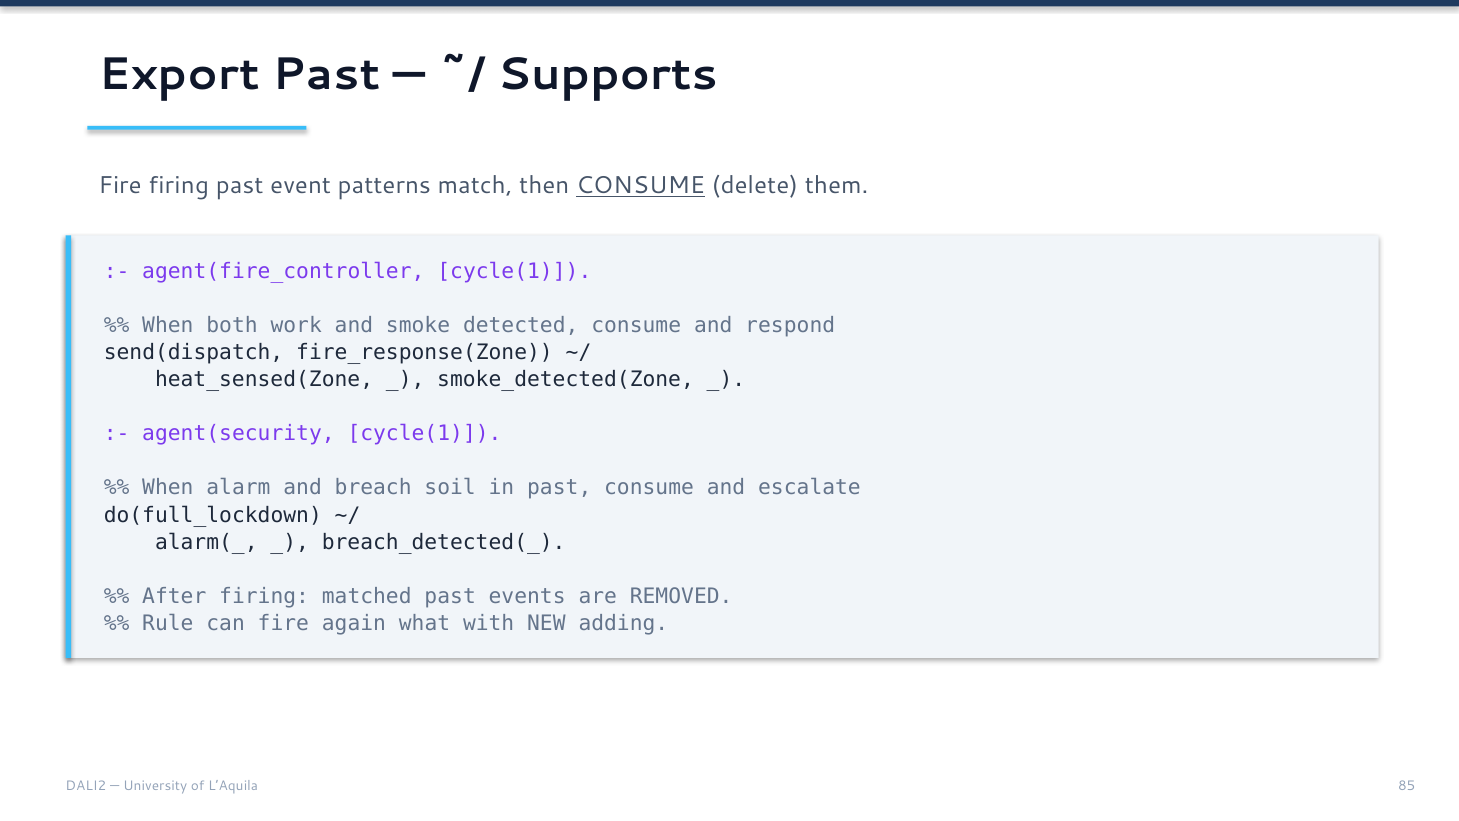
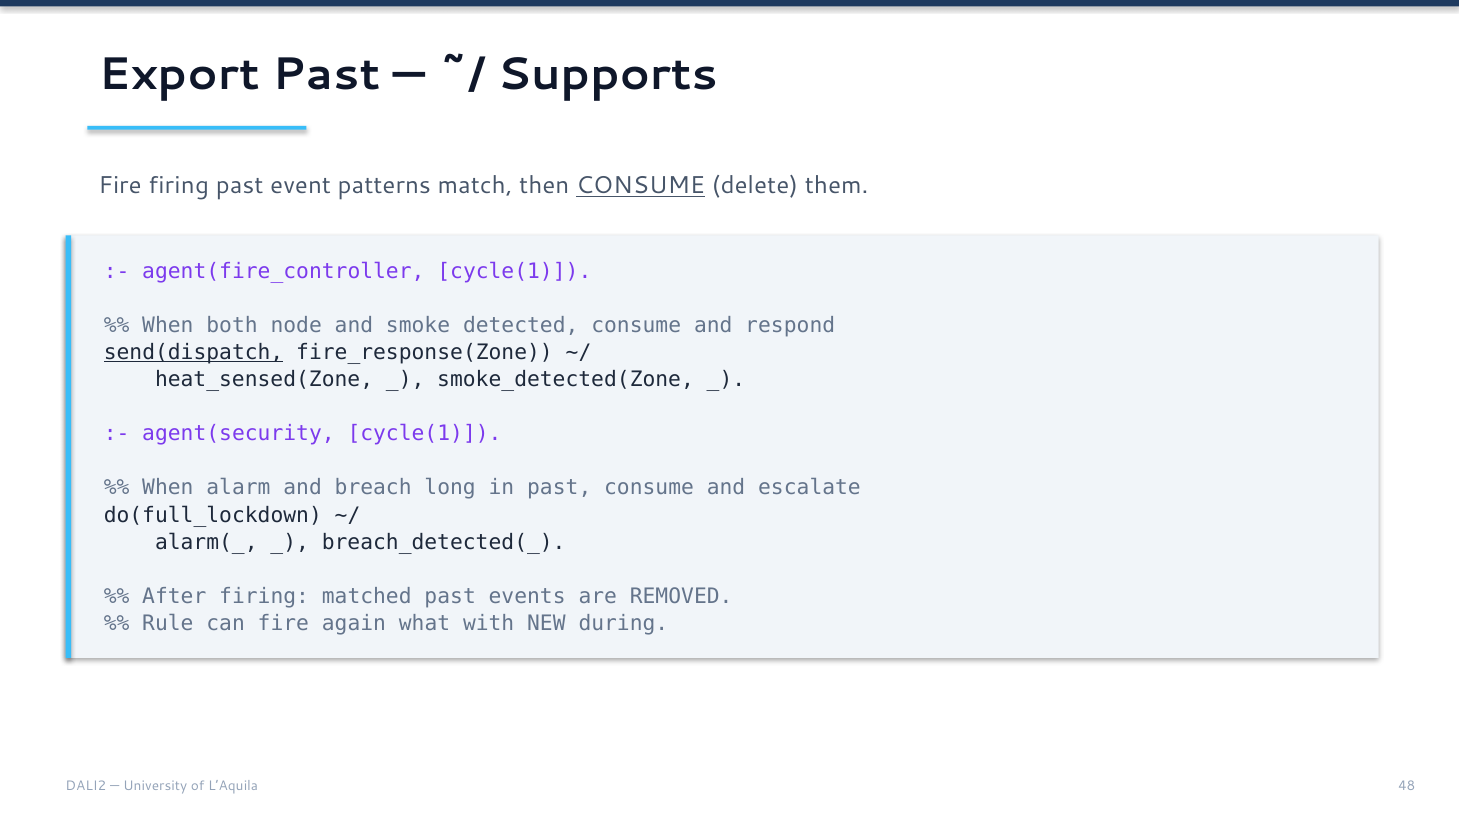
work: work -> node (296, 325)
send(dispatch underline: none -> present (194, 352)
soil: soil -> long (450, 488)
adding: adding -> during (623, 623)
85: 85 -> 48 (1407, 786)
